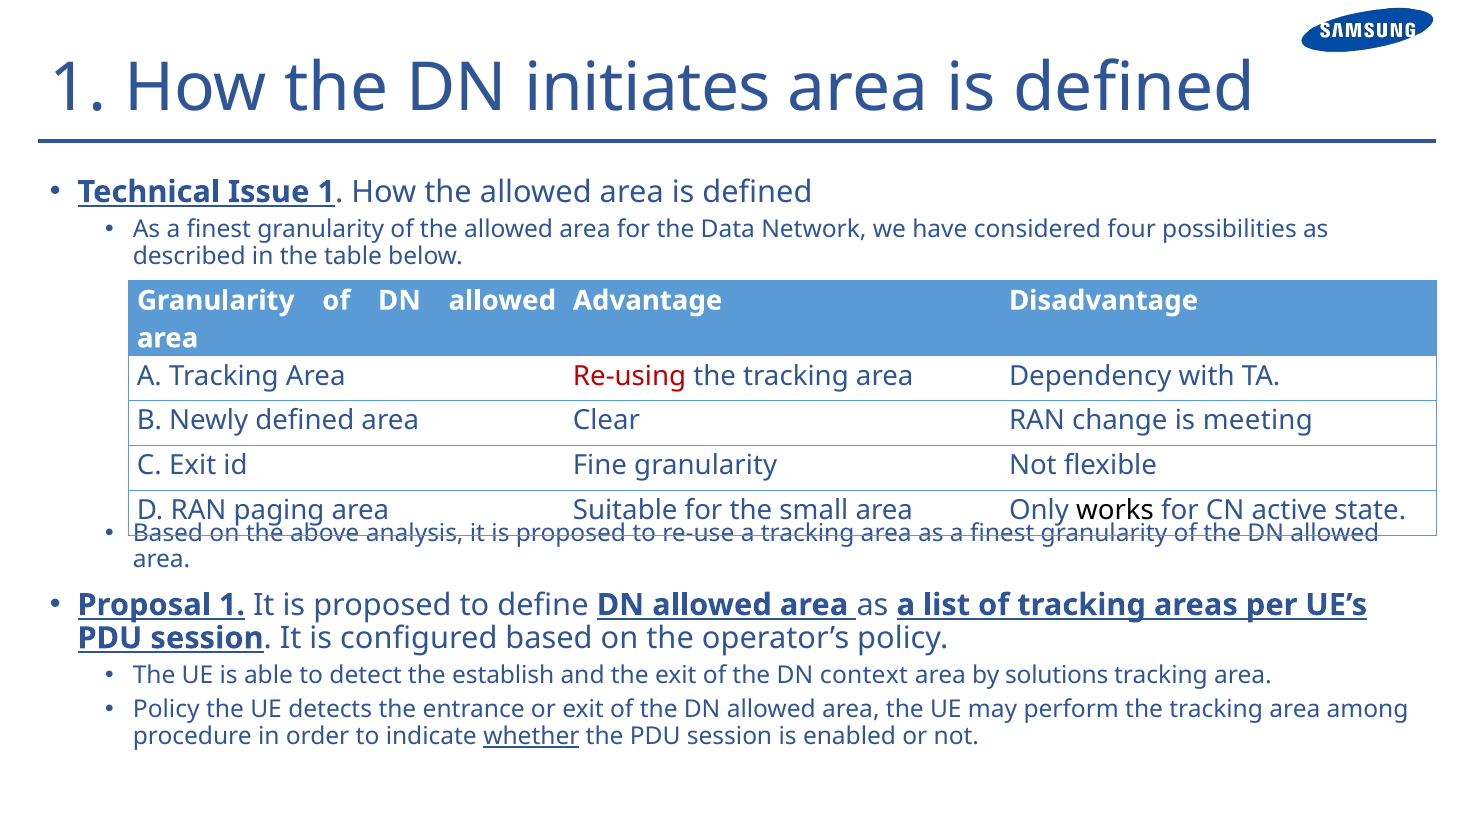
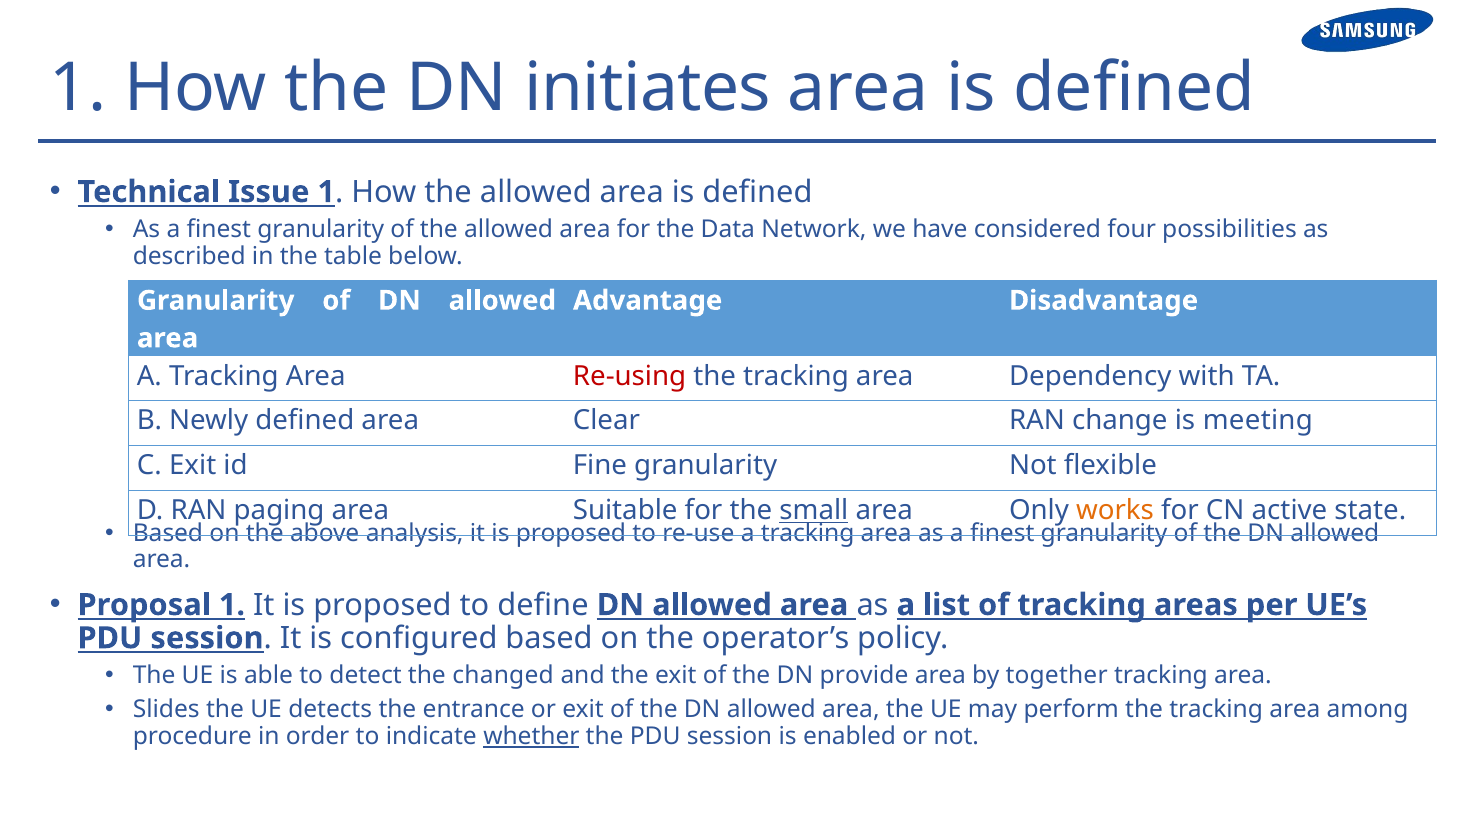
small underline: none -> present (814, 511)
works colour: black -> orange (1115, 511)
establish: establish -> changed (503, 676)
context: context -> provide (864, 676)
solutions: solutions -> together (1057, 676)
Policy: Policy -> Slides (166, 710)
